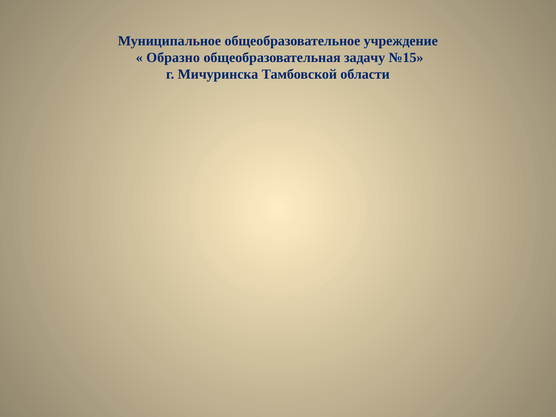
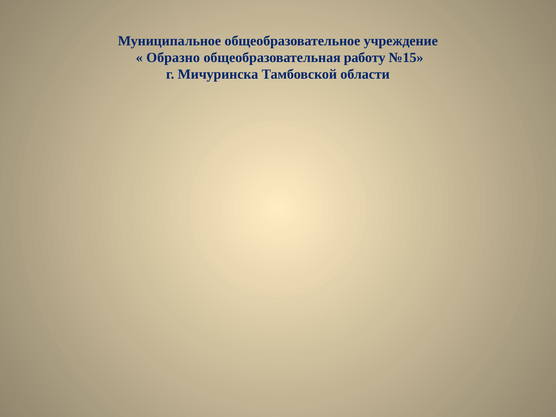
задачу: задачу -> работу (365, 57)
